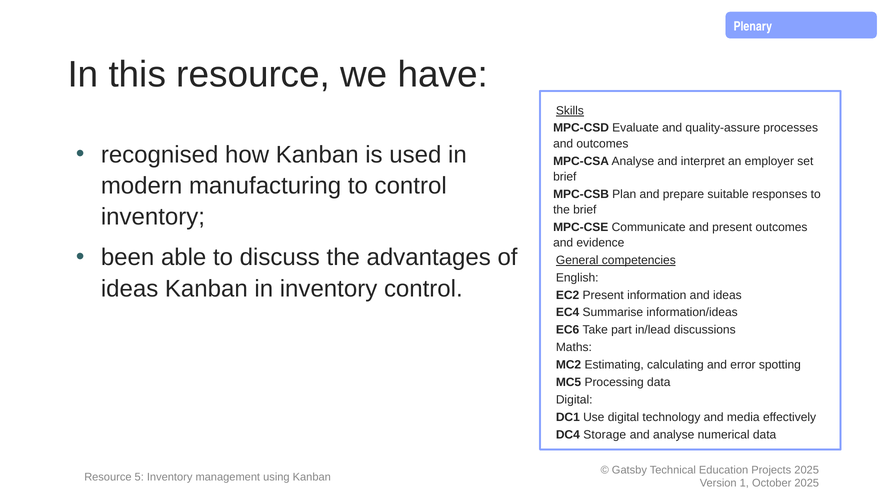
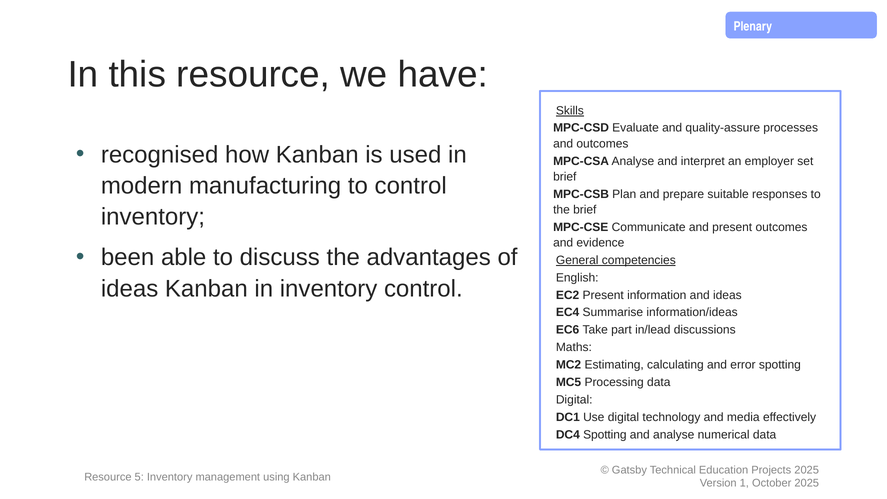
DC4 Storage: Storage -> Spotting (605, 435)
